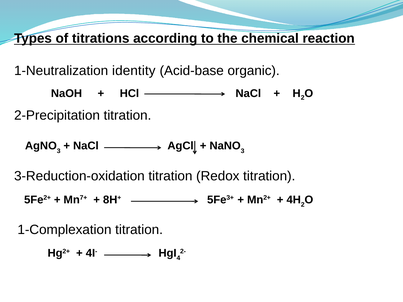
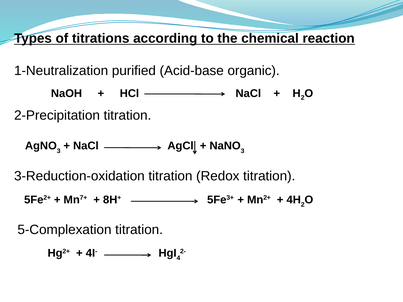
identity: identity -> purified (134, 71)
1-Complexation: 1-Complexation -> 5-Complexation (64, 230)
